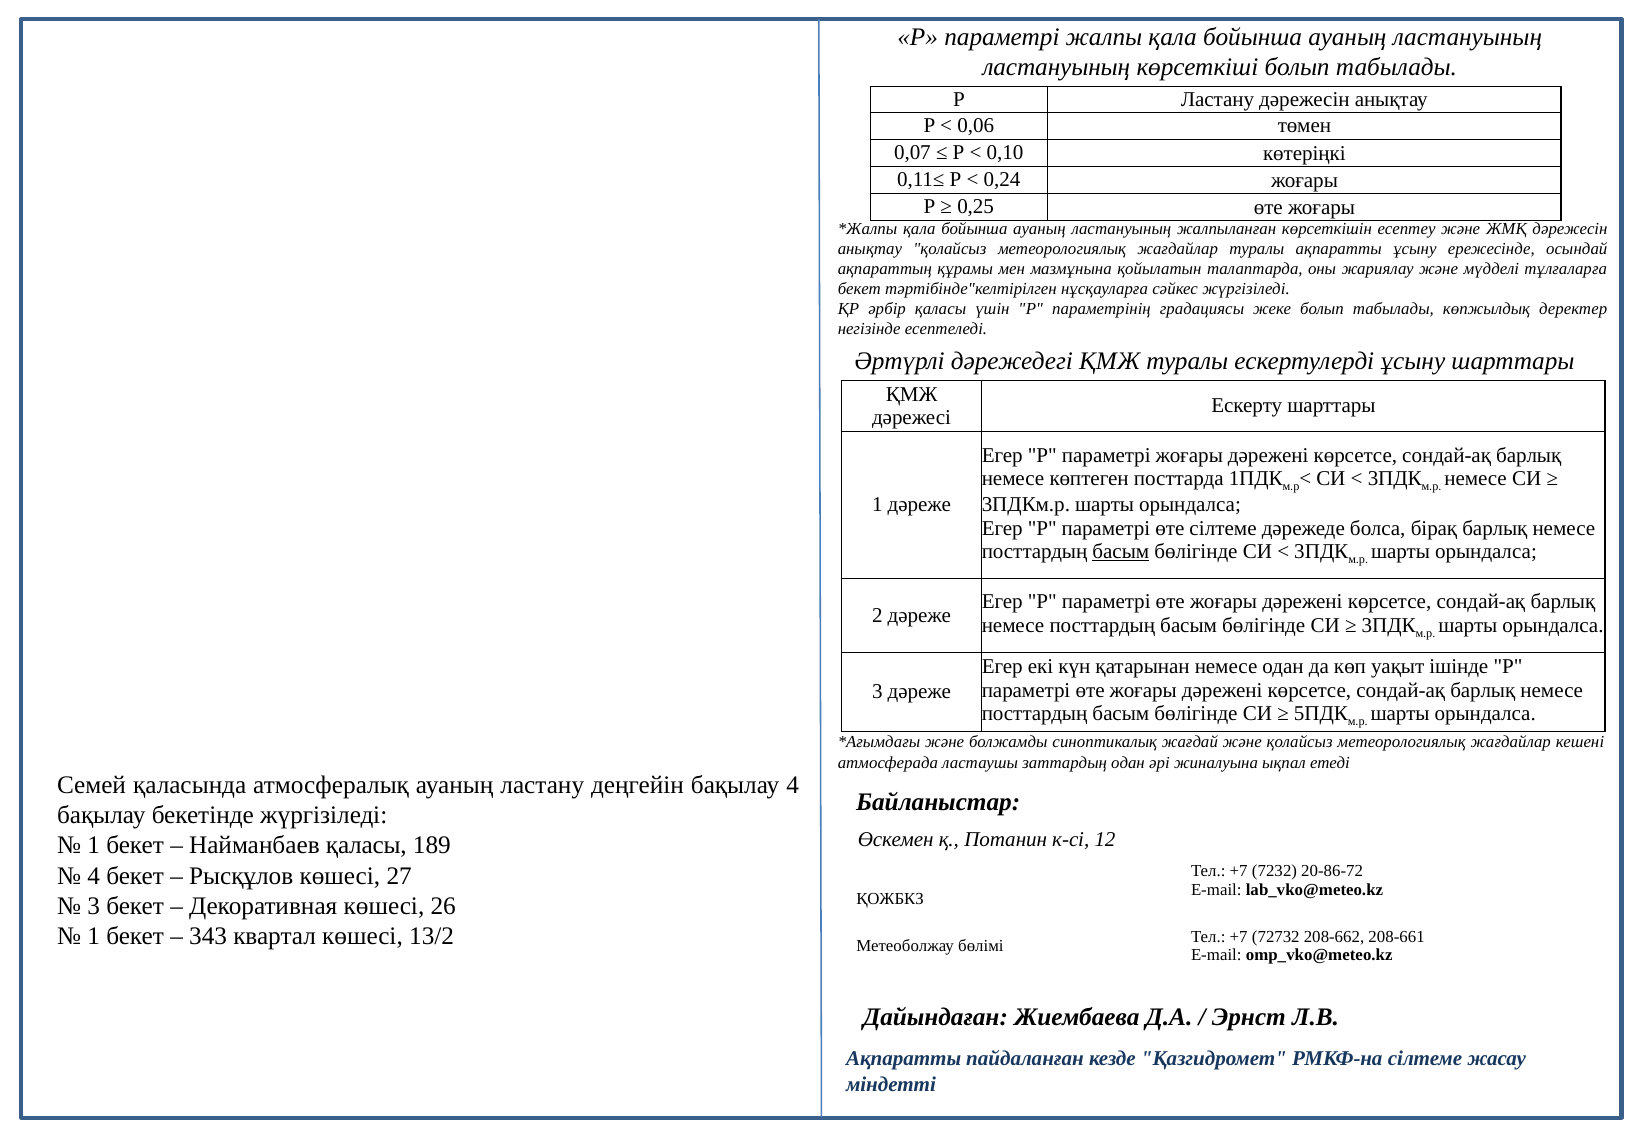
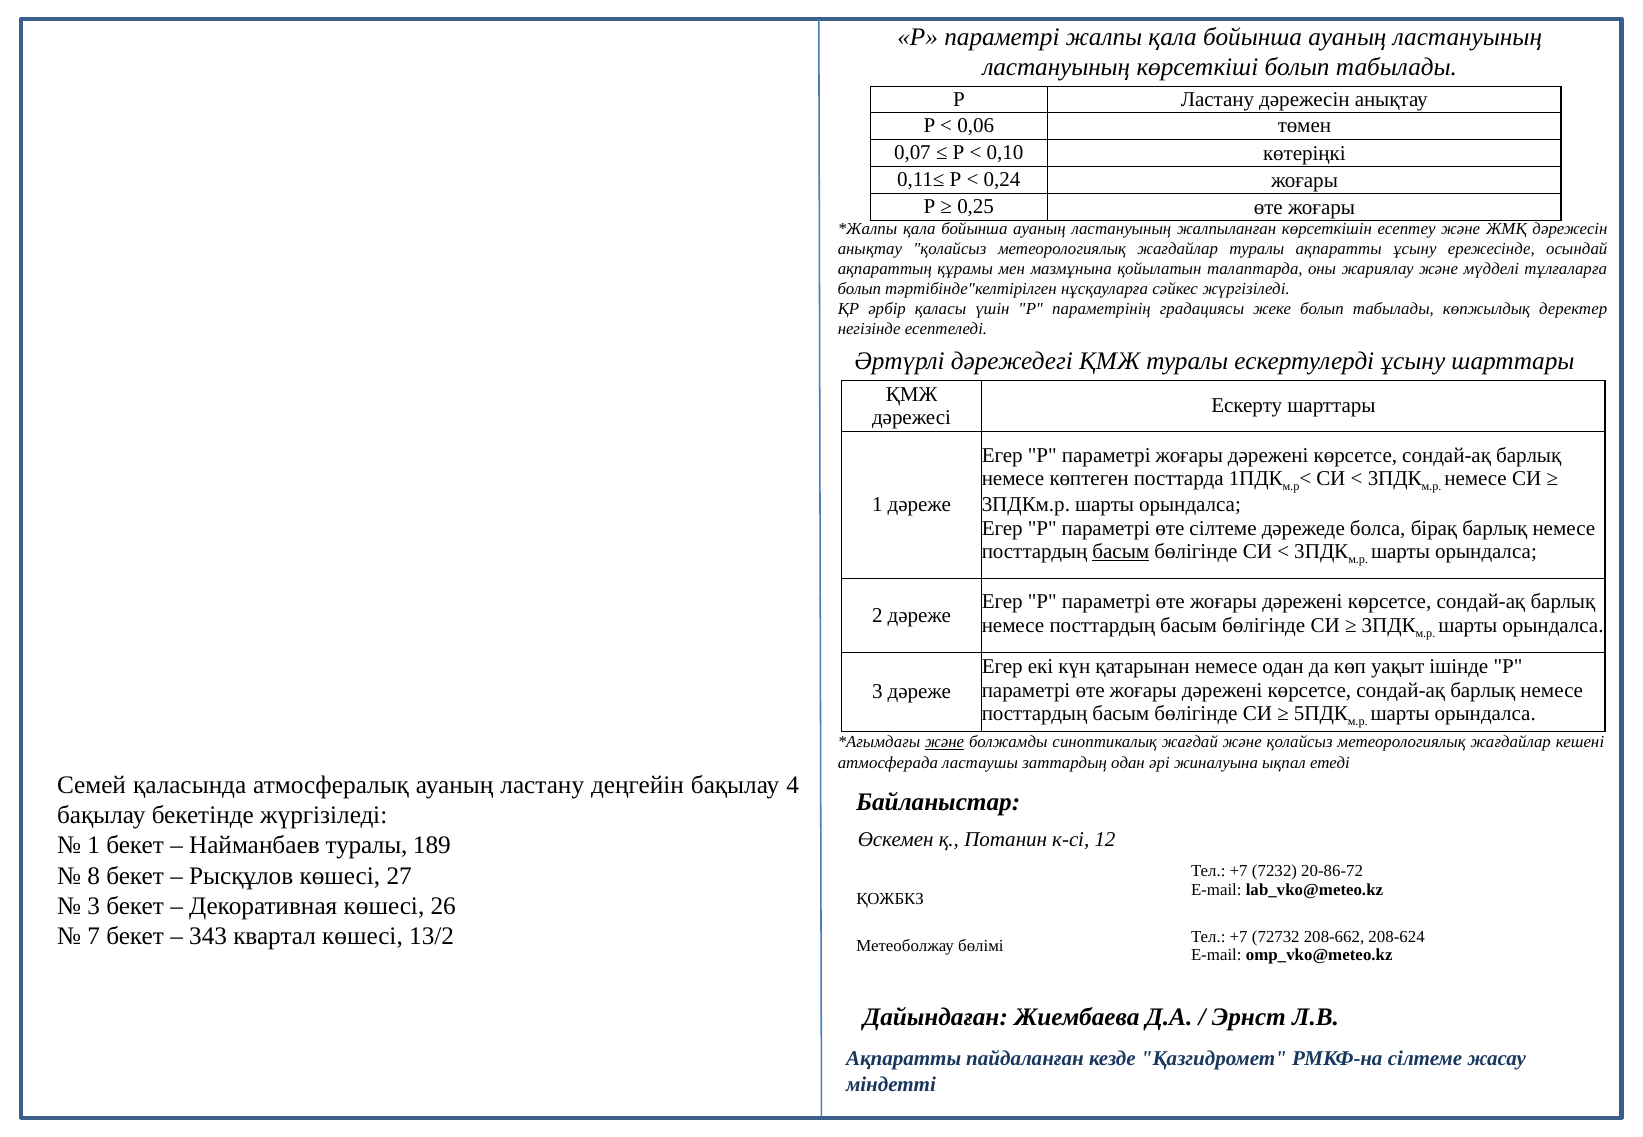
бекет: бекет -> болып (859, 289)
және underline: none -> present (945, 743)
Найманбаев қаласы: қаласы -> туралы (366, 846)
4: 4 -> 8 (94, 876)
1: 1 -> 7 (94, 937)
208-661: 208-661 -> 208-624 (1397, 937)
